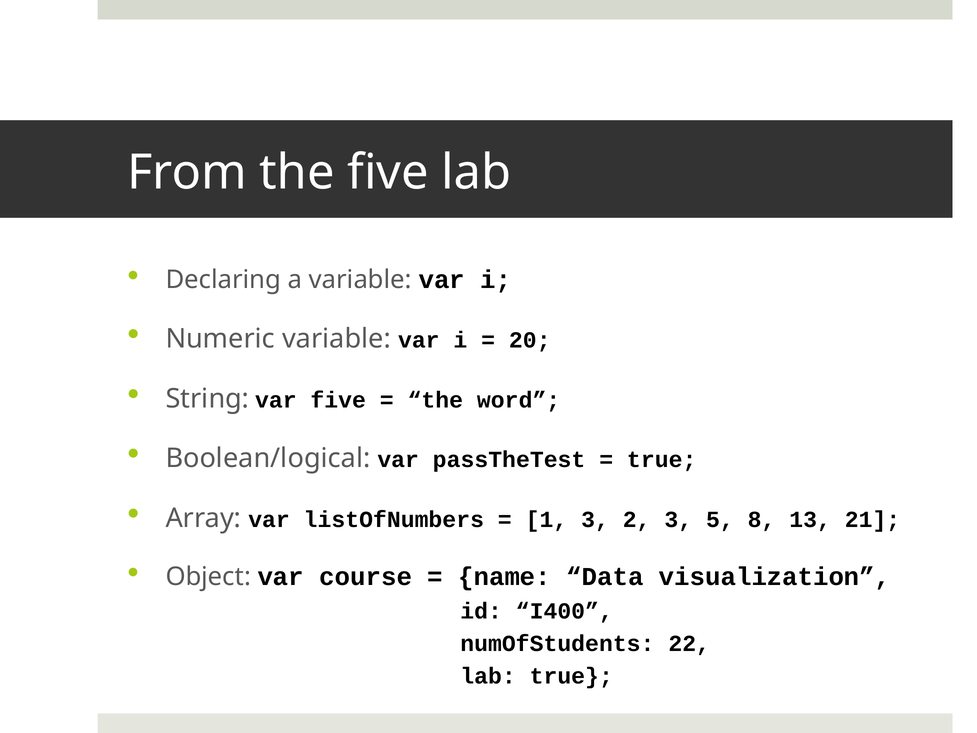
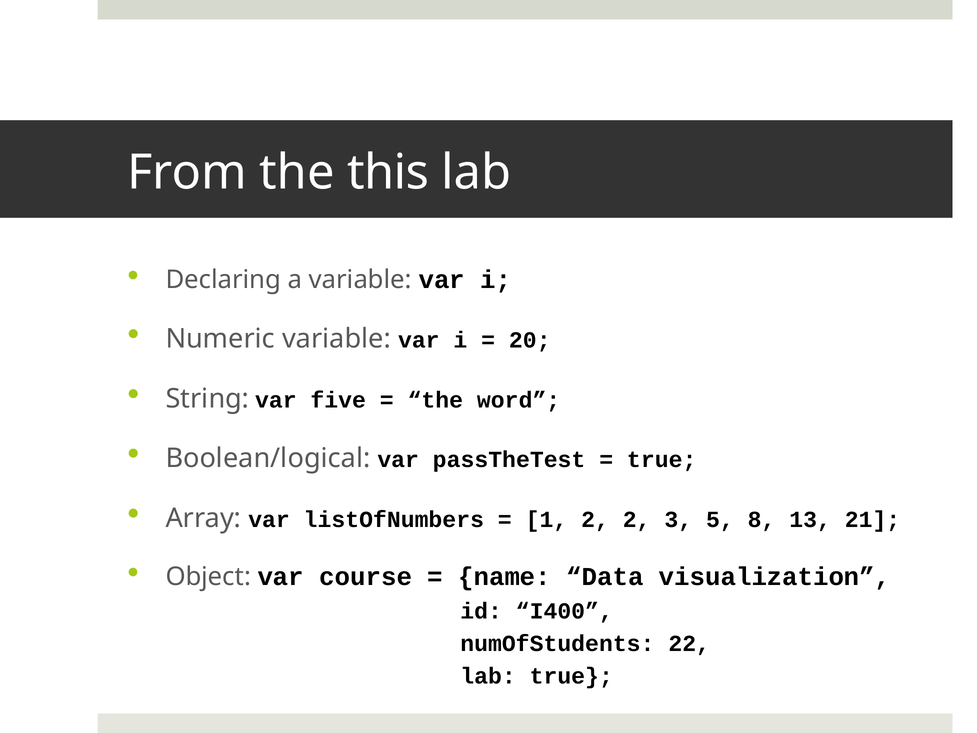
the five: five -> this (388, 172)
1 3: 3 -> 2 (595, 519)
